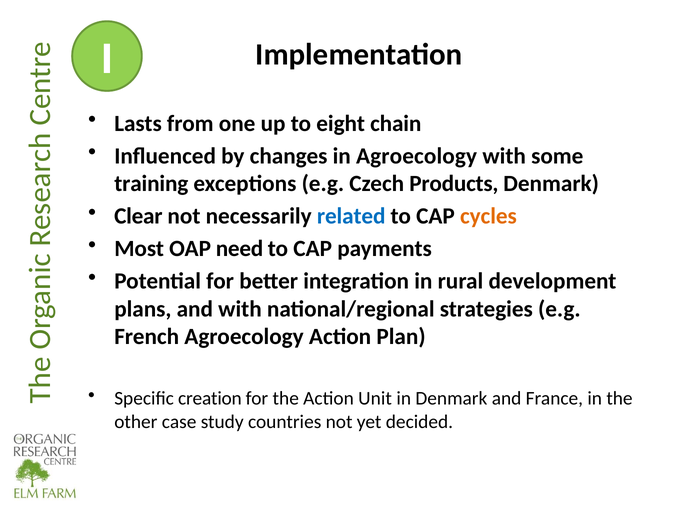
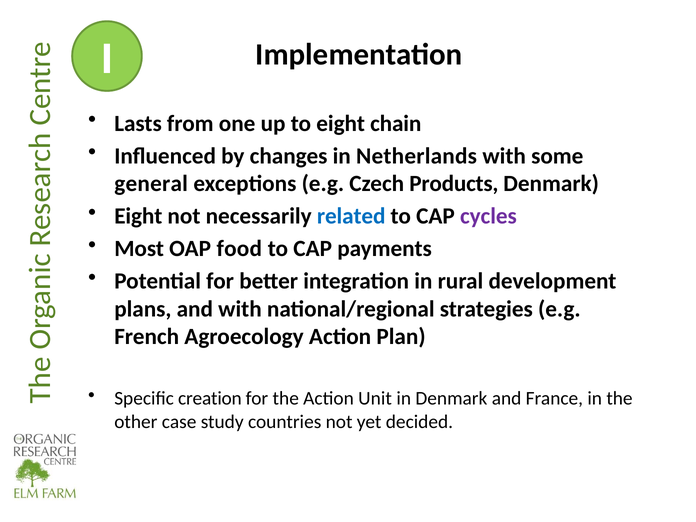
in Agroecology: Agroecology -> Netherlands (416, 156)
training: training -> general (151, 184)
Clear: Clear -> Eight (138, 216)
cycles colour: orange -> purple (488, 216)
need: need -> food (239, 249)
